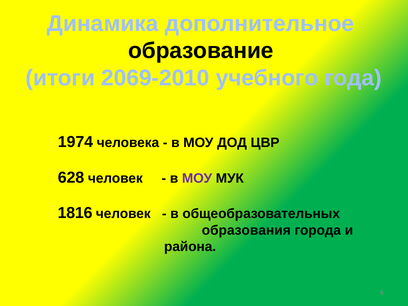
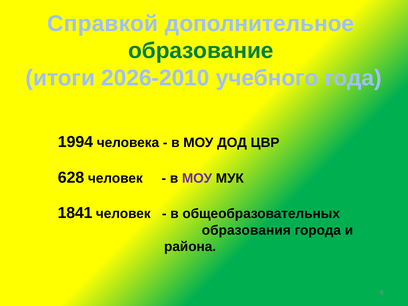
Динамика: Динамика -> Справкой (103, 24)
образование colour: black -> green (201, 51)
2069-2010: 2069-2010 -> 2026-2010 (155, 78)
1974: 1974 -> 1994 (75, 142)
1816: 1816 -> 1841 (75, 213)
